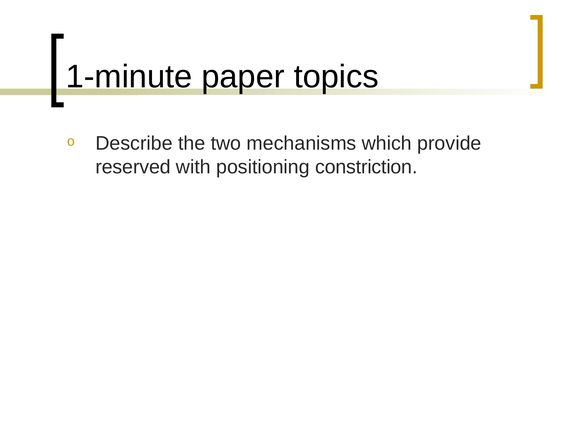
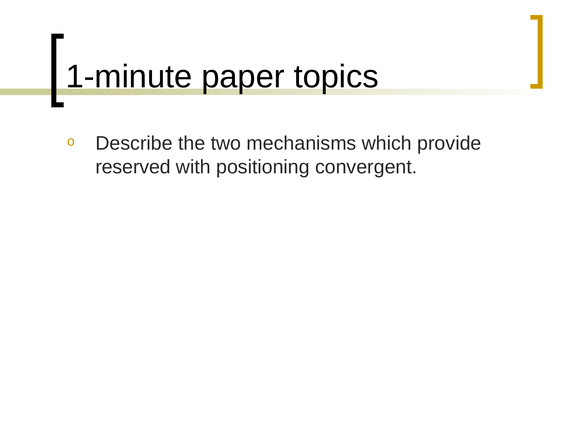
constriction: constriction -> convergent (366, 167)
